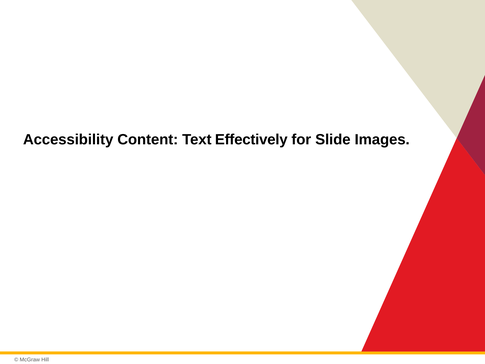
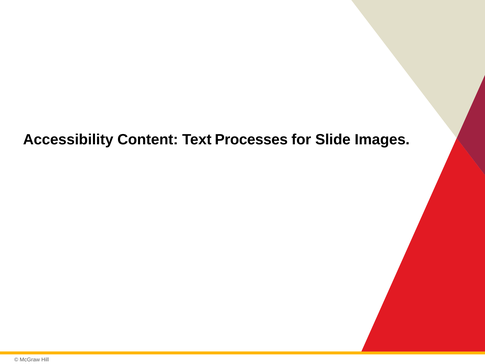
Effectively: Effectively -> Processes (251, 139)
